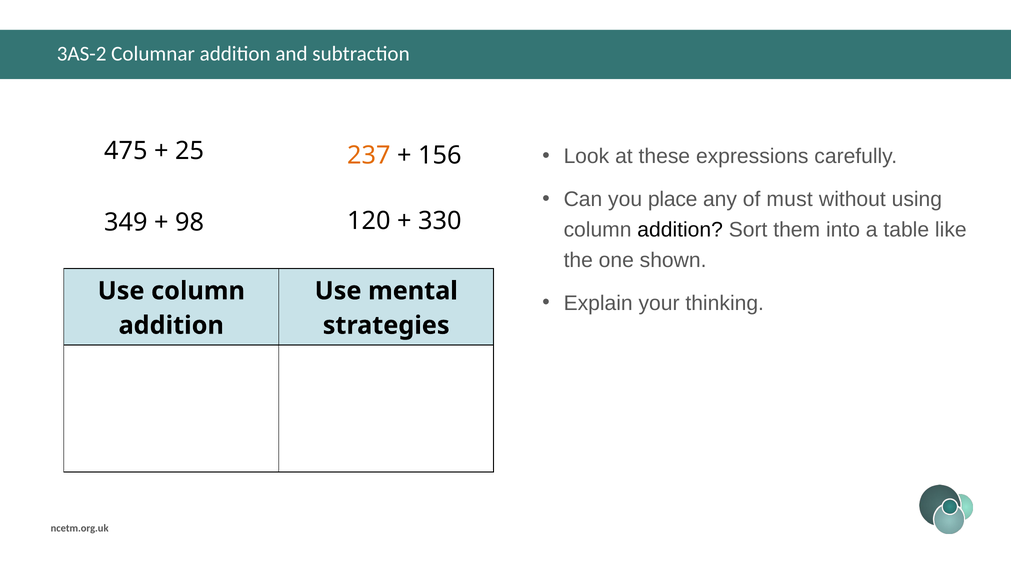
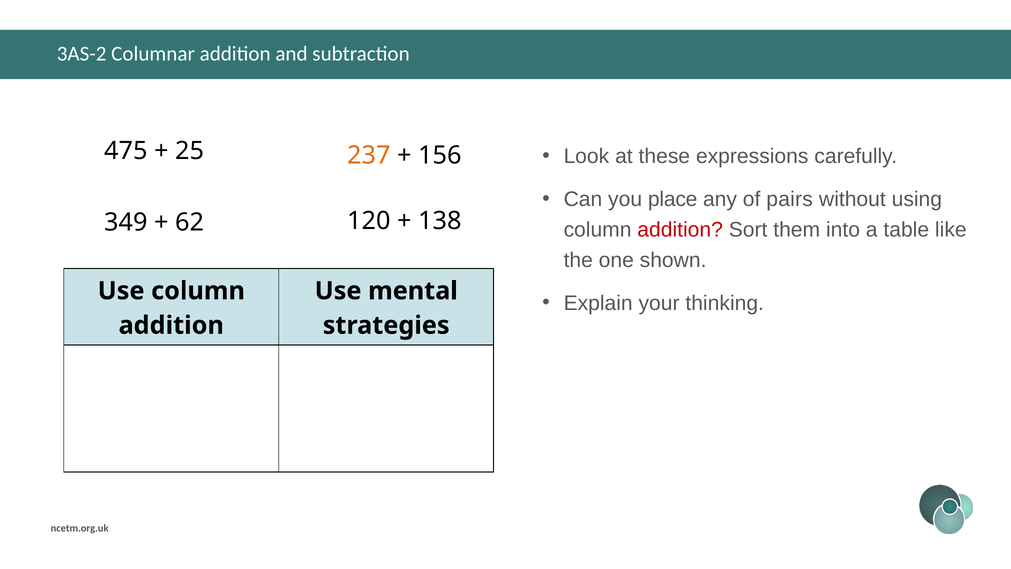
must: must -> pairs (790, 199)
330: 330 -> 138 (440, 221)
98: 98 -> 62 (190, 222)
addition colour: black -> red (680, 230)
